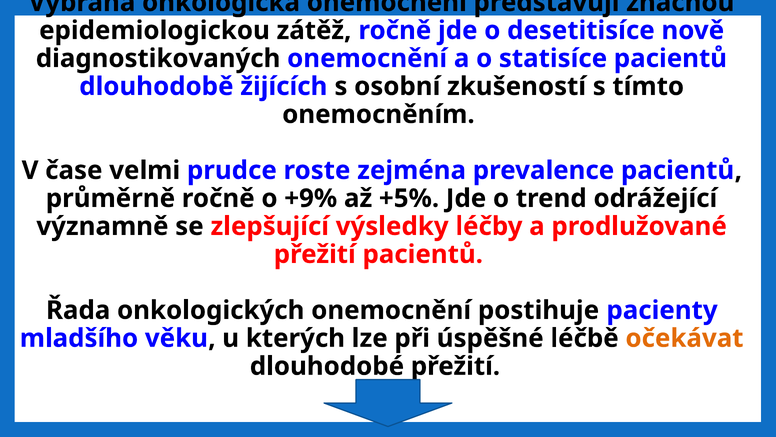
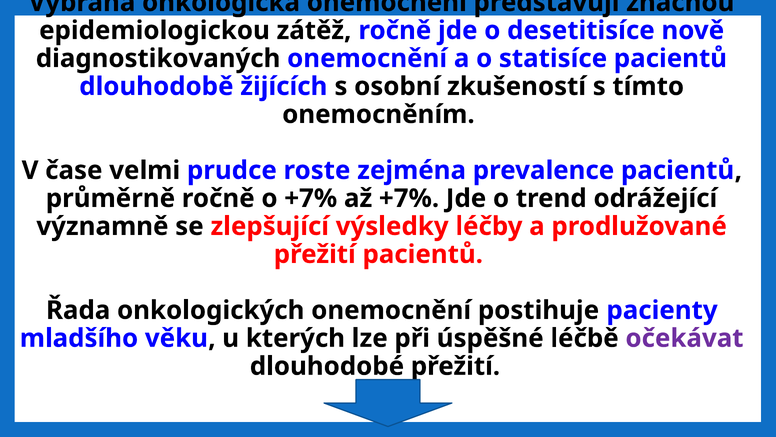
o +9%: +9% -> +7% (311, 198)
až +5%: +5% -> +7% (409, 198)
očekávat colour: orange -> purple (684, 338)
